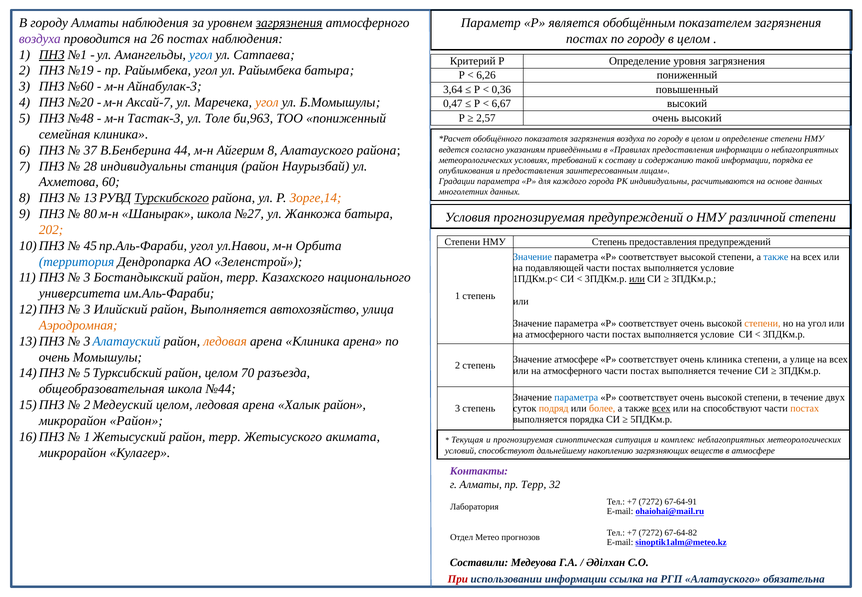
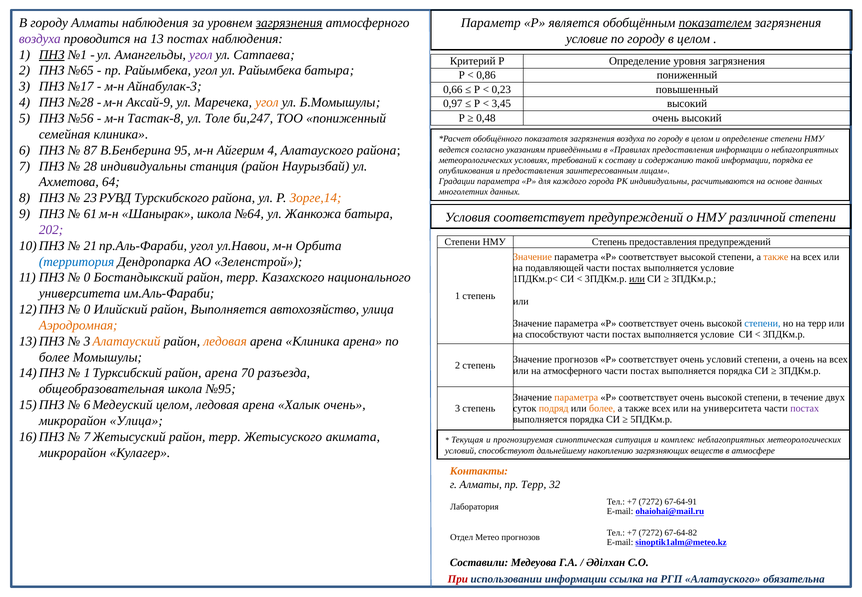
показателем underline: none -> present (715, 23)
26: 26 -> 13 (157, 39)
постах: постах -> условие (587, 39)
угол colour: blue -> purple (201, 55)
№19: №19 -> №65 (81, 71)
6,26: 6,26 -> 0,86 (486, 75)
№60: №60 -> №17 (81, 87)
3,64: 3,64 -> 0,66 (453, 89)
0,36: 0,36 -> 0,23 (501, 89)
№20: №20 -> №28 (81, 102)
Аксай-7: Аксай-7 -> Аксай-9 (150, 102)
0,47: 0,47 -> 0,97 (453, 104)
6,67: 6,67 -> 3,45 (501, 104)
№48: №48 -> №56 (81, 118)
Тастак-3: Тастак-3 -> Тастак-8 (155, 118)
би,963: би,963 -> би,247 (253, 118)
2,57: 2,57 -> 0,48 (486, 118)
37: 37 -> 87 (90, 150)
44: 44 -> 95 (182, 150)
Айгерим 8: 8 -> 4 (272, 150)
60: 60 -> 64 (111, 182)
13: 13 -> 23 (90, 198)
Турскибского underline: present -> none (172, 198)
80: 80 -> 61 (90, 214)
№27: №27 -> №64 (249, 214)
Условия прогнозируемая: прогнозируемая -> соответствует (539, 217)
202 colour: orange -> purple (51, 230)
45: 45 -> 21 (90, 246)
Значение colour: blue -> orange (533, 257)
также colour: blue -> orange (776, 257)
3: 3 -> 0 (87, 277)
3: 3 -> 0 (87, 309)
степени colour: orange -> blue (763, 323)
на угол: угол -> терр (817, 323)
атмосферного: атмосферного -> способствуют (555, 334)
Алатауский colour: blue -> orange (126, 341)
очень: очень -> более (54, 357)
Значение атмосфере: атмосфере -> прогнозов (576, 360)
очень клиника: клиника -> условий (724, 360)
а улице: улице -> очень (802, 360)
течение: течение -> порядка (735, 371)
5: 5 -> 1 (87, 373)
район целом: целом -> арена (221, 373)
№44: №44 -> №95 (221, 389)
параметра colour: blue -> orange (576, 397)
2: 2 -> 6 (87, 405)
Халык район: район -> очень (345, 405)
всех underline: present -> none (661, 408)
на способствуют: способствуют -> университета (733, 408)
постах colour: orange -> purple (805, 408)
микрорайон Район: Район -> Улица (136, 421)
1: 1 -> 7 (87, 437)
Контакты colour: purple -> orange (479, 471)
